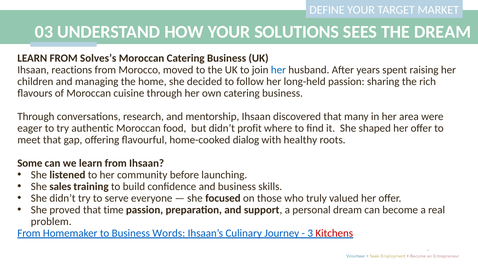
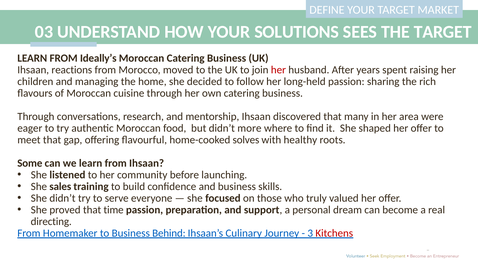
THE DREAM: DREAM -> TARGET (443, 32)
Solves’s: Solves’s -> Ideally’s (98, 58)
her colour: blue -> red (278, 70)
profit: profit -> more (249, 128)
dialog: dialog -> solves (246, 140)
problem: problem -> directing (51, 221)
Words: Words -> Behind (169, 233)
